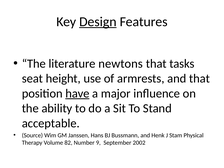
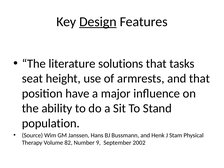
newtons: newtons -> solutions (121, 64)
have underline: present -> none (77, 93)
acceptable: acceptable -> population (51, 123)
